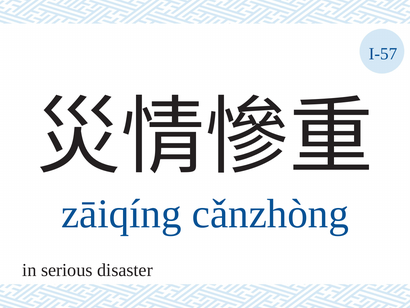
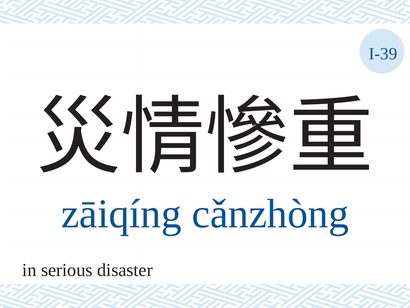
I-57: I-57 -> I-39 (383, 54)
